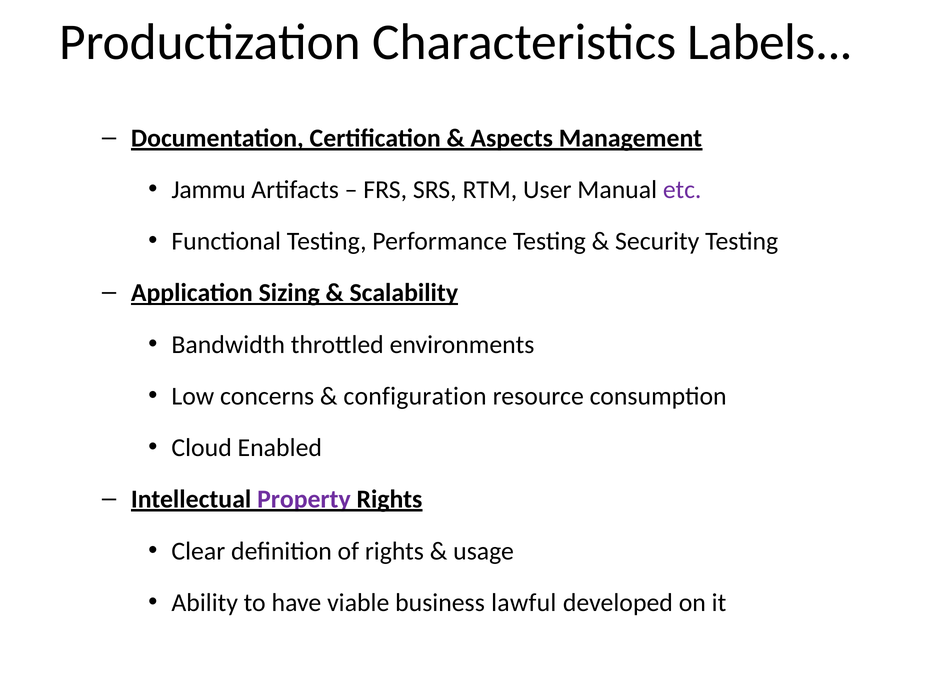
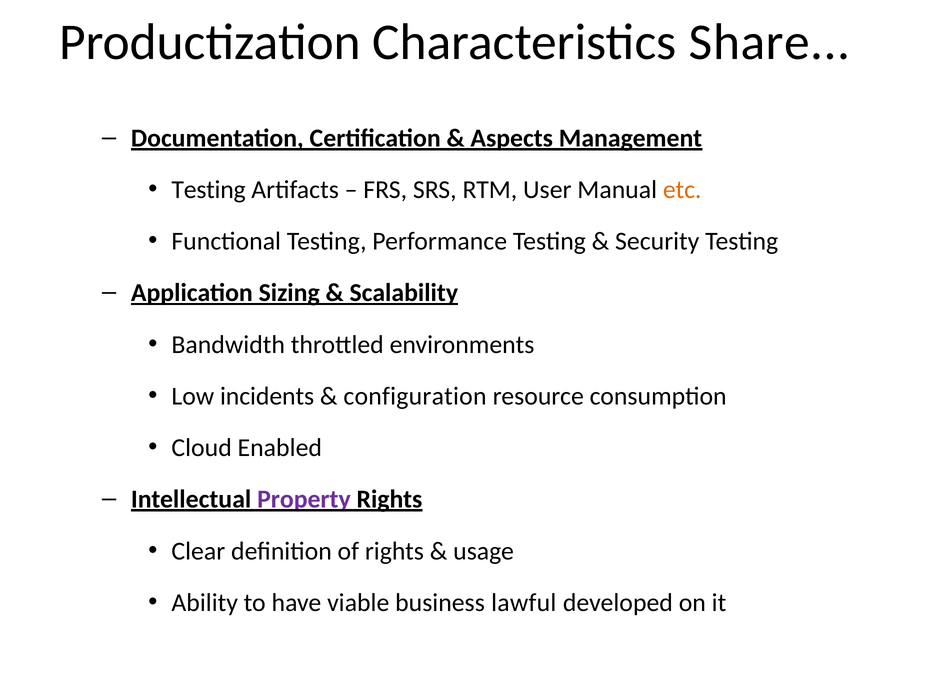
Labels: Labels -> Share (770, 42)
Jammu: Jammu -> Testing (209, 189)
etc colour: purple -> orange (682, 189)
concerns: concerns -> incidents (267, 396)
